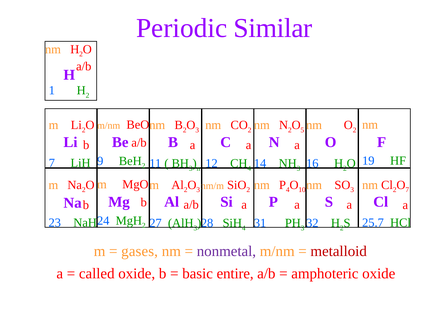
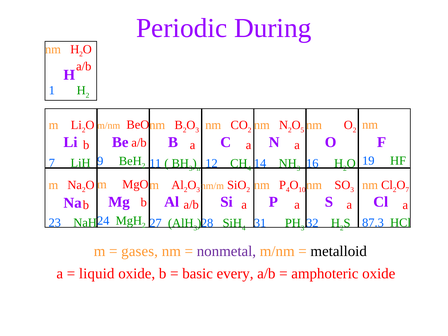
Similar: Similar -> During (273, 28)
25.7: 25.7 -> 87.3 (373, 223)
metalloid colour: red -> black (339, 251)
called: called -> liquid (97, 274)
entire: entire -> every (235, 274)
